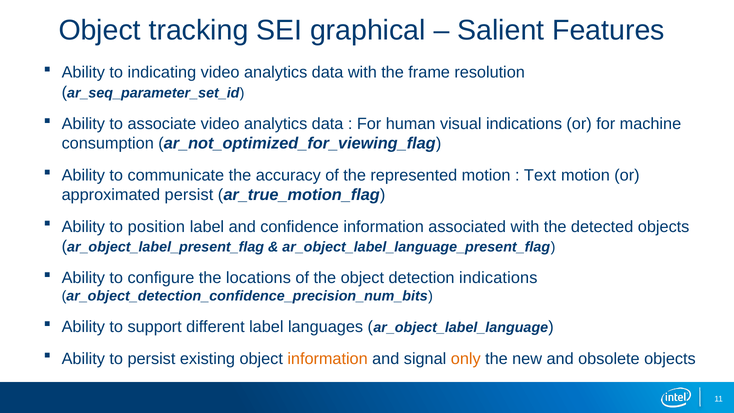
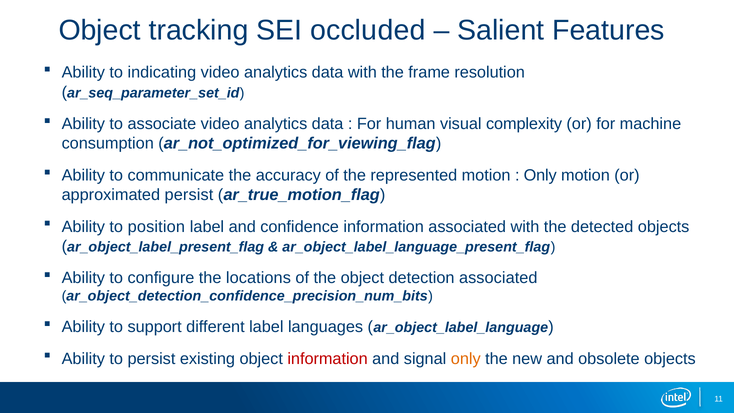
graphical: graphical -> occluded (368, 30)
visual indications: indications -> complexity (524, 124)
Text: Text -> Only (540, 175)
detection indications: indications -> associated (498, 278)
information colour: orange -> red (328, 359)
